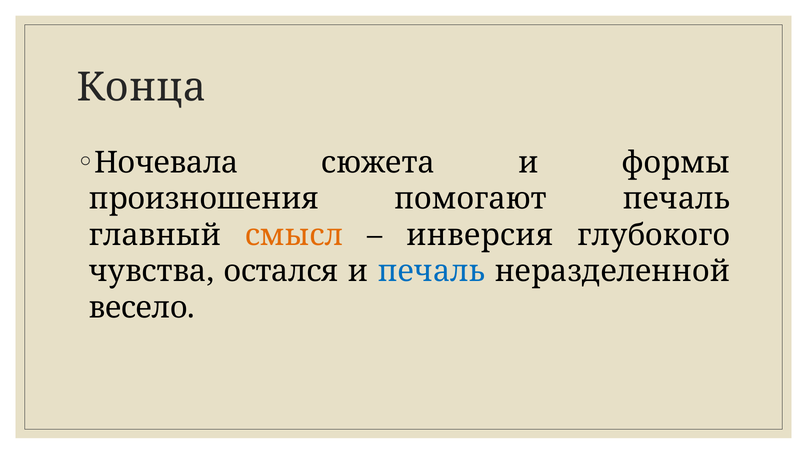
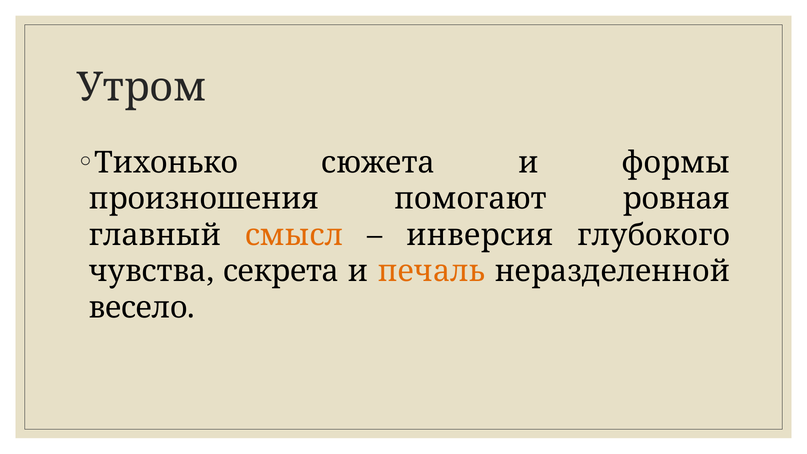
Конца: Конца -> Утром (142, 88)
Ночевала: Ночевала -> Тихонько (166, 163)
помогают печаль: печаль -> ровная (676, 199)
остался: остался -> секрета (281, 271)
печаль colour: blue -> orange (431, 271)
